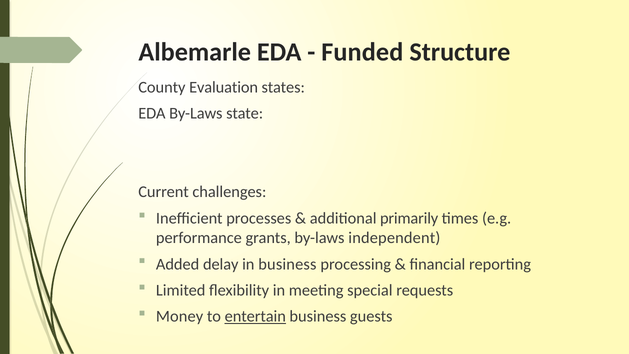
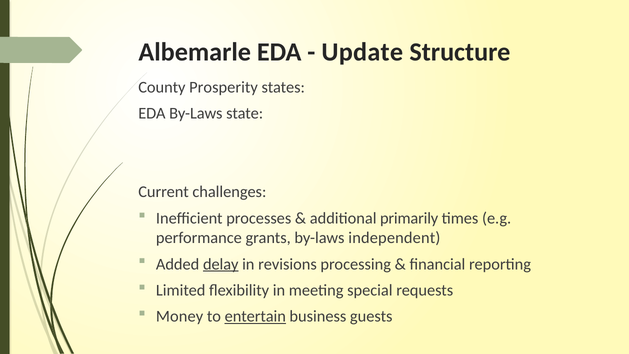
Funded: Funded -> Update (362, 52)
Evaluation: Evaluation -> Prosperity (224, 87)
delay underline: none -> present (221, 264)
in business: business -> revisions (287, 264)
